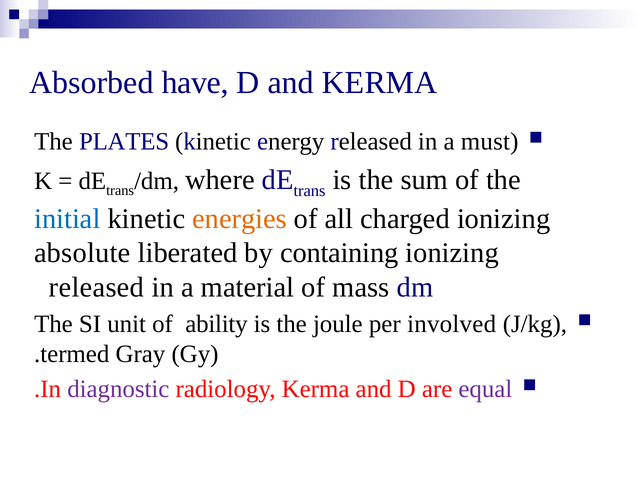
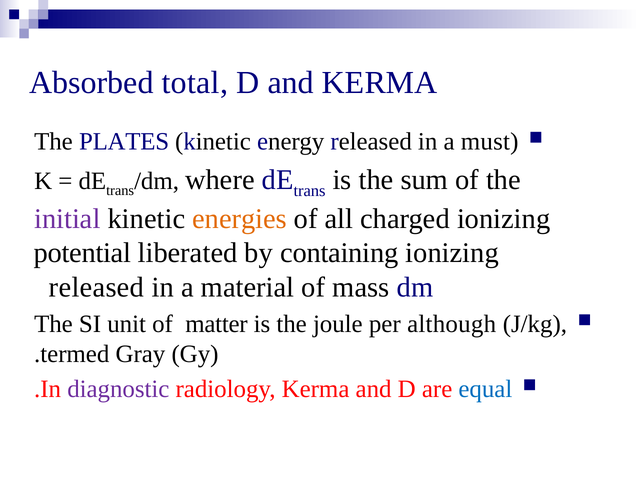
have: have -> total (195, 83)
initial colour: blue -> purple (67, 219)
absolute: absolute -> potential (83, 253)
ability: ability -> matter (216, 324)
involved: involved -> although (452, 324)
equal colour: purple -> blue (485, 389)
